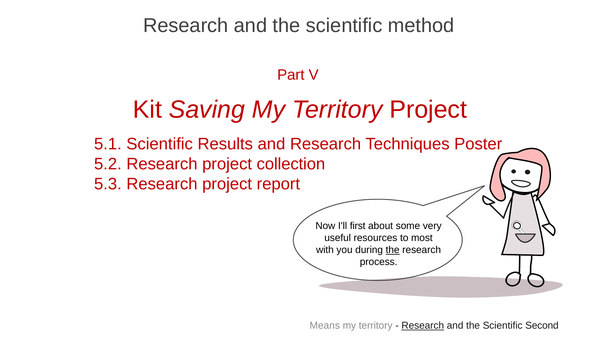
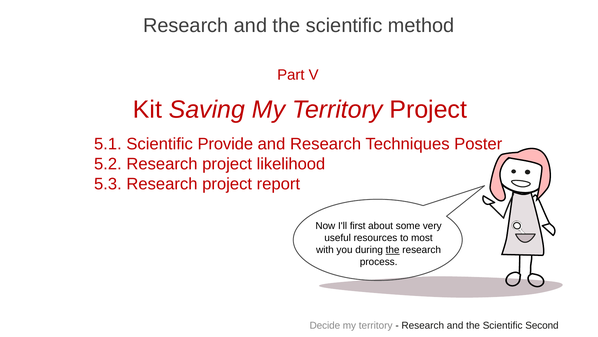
Results: Results -> Provide (225, 144)
collection: collection -> likelihood (291, 164)
Means: Means -> Decide (325, 325)
Research underline: present -> none (423, 325)
